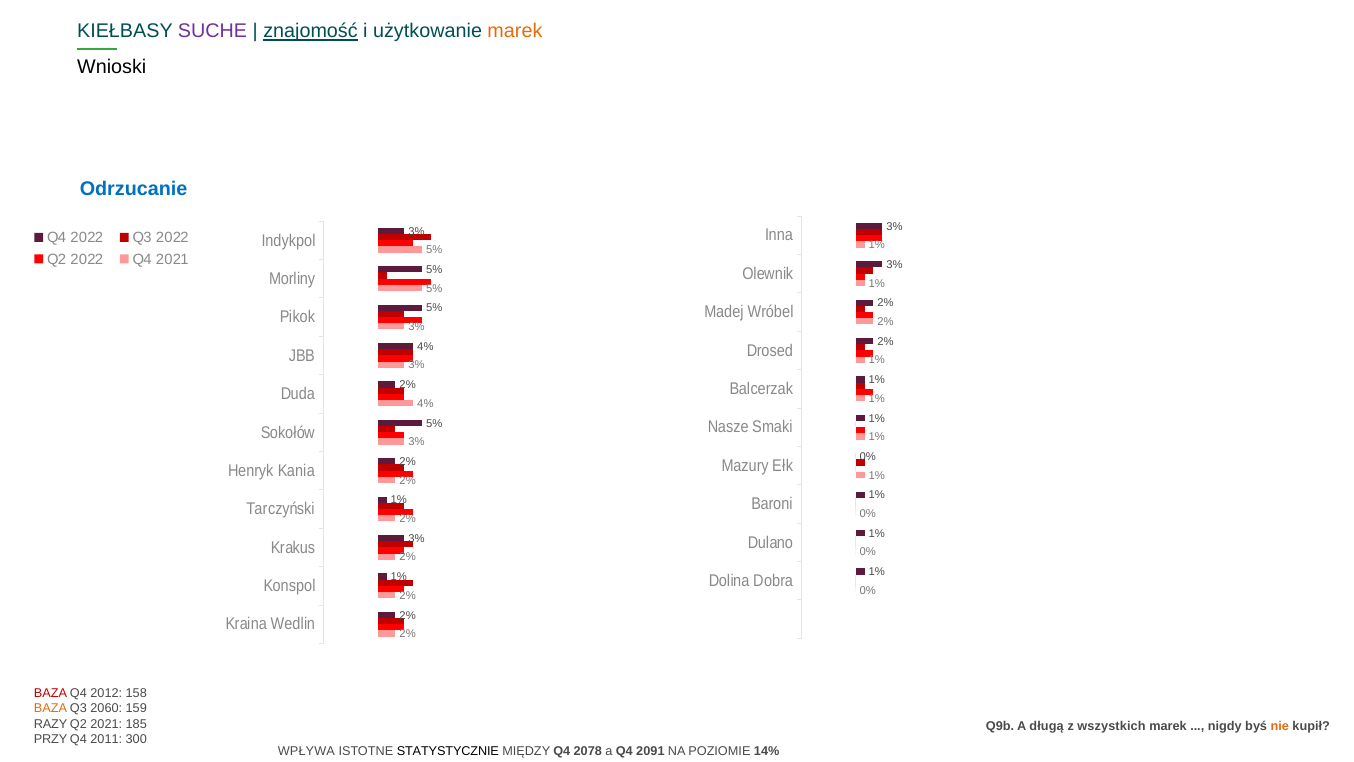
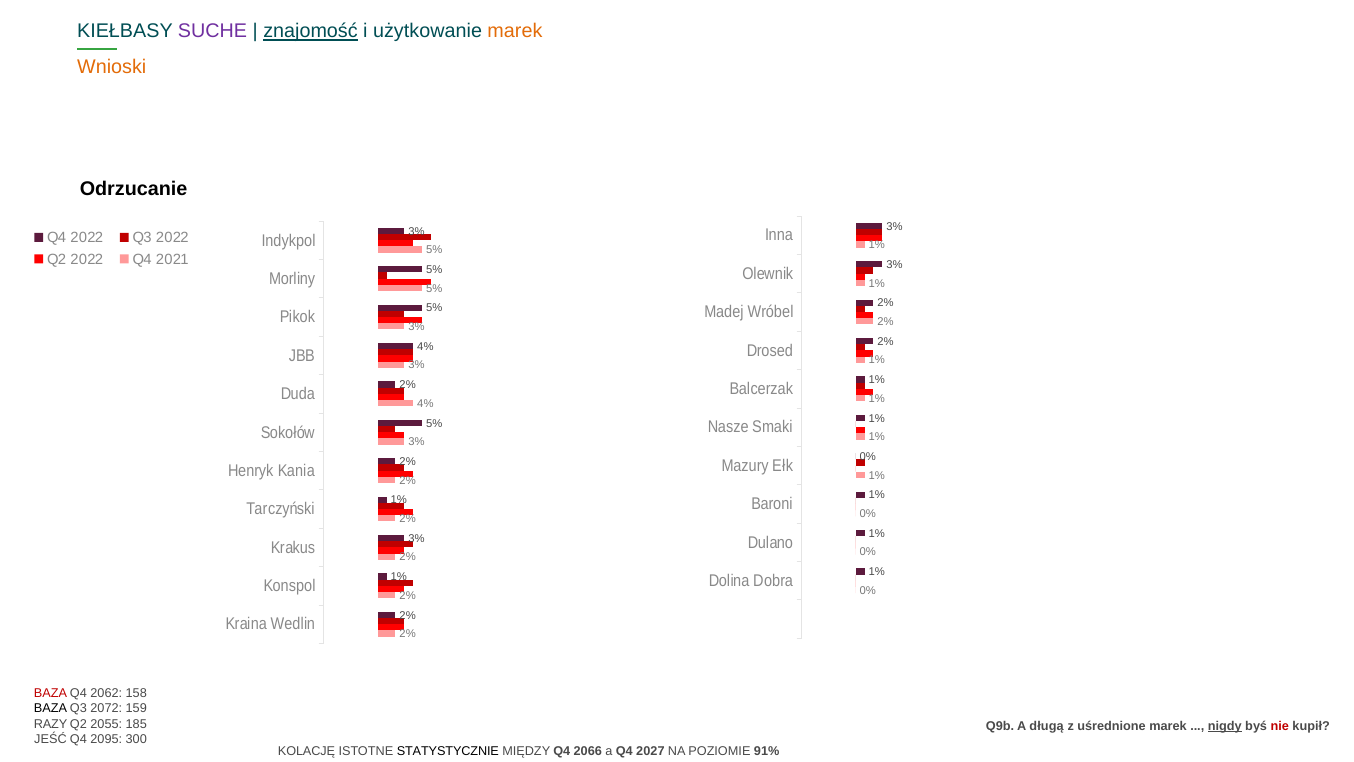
Wnioski colour: black -> orange (112, 67)
Odrzucanie colour: blue -> black (134, 189)
2012: 2012 -> 2062 (106, 693)
BAZA colour: orange -> black (51, 708)
2060: 2060 -> 2072 (106, 708)
Q2 2021: 2021 -> 2055 (106, 724)
wszystkich: wszystkich -> uśrednione (1112, 726)
nigdy underline: none -> present (1225, 726)
nie colour: orange -> red (1280, 726)
PRZY: PRZY -> JEŚĆ (50, 739)
2011: 2011 -> 2095 (106, 739)
WPŁYWA: WPŁYWA -> KOLACJĘ (306, 751)
2078: 2078 -> 2066 (588, 751)
2091: 2091 -> 2027 (650, 751)
14%: 14% -> 91% (767, 751)
